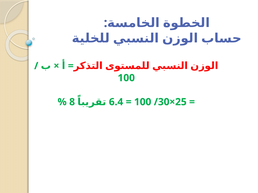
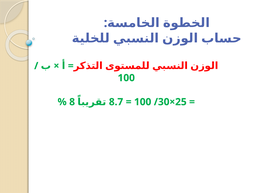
6.4: 6.4 -> 8.7 (116, 102)
